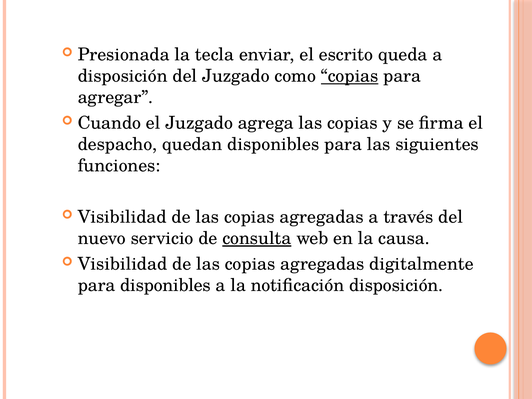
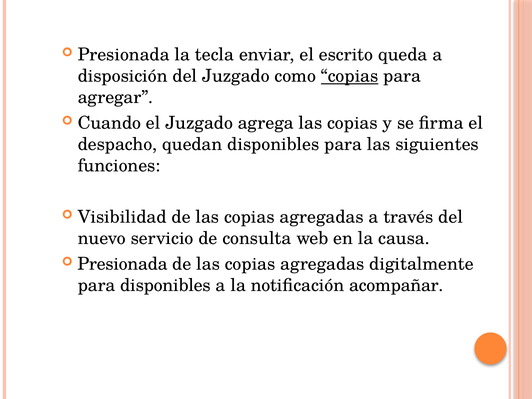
consulta underline: present -> none (257, 238)
Visibilidad: Visibilidad -> Presionada (123, 264)
notificación disposición: disposición -> acompañar (396, 285)
